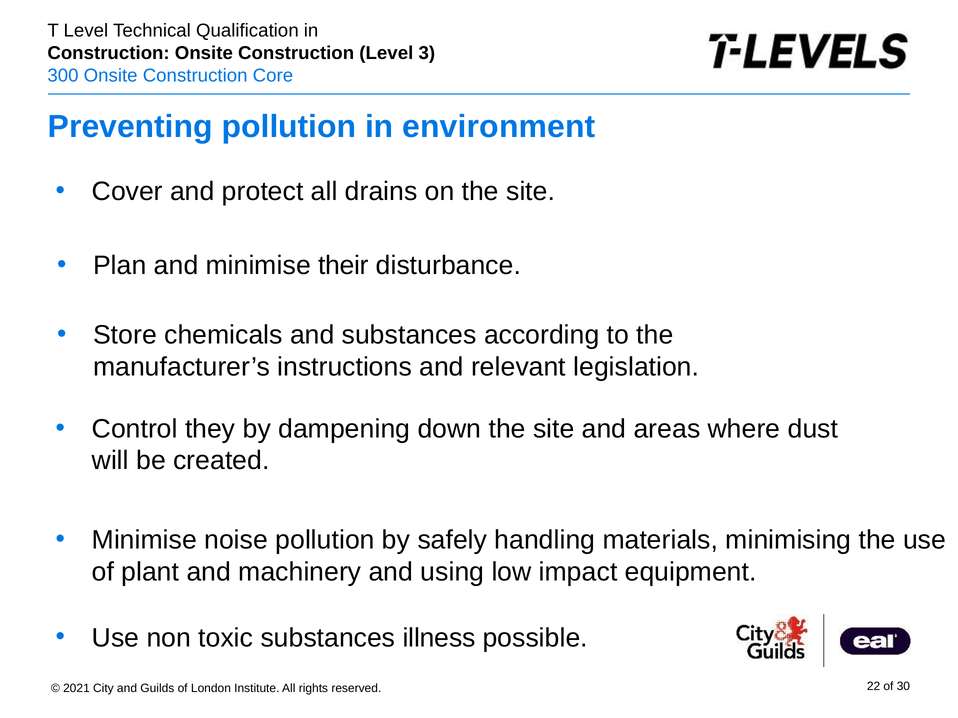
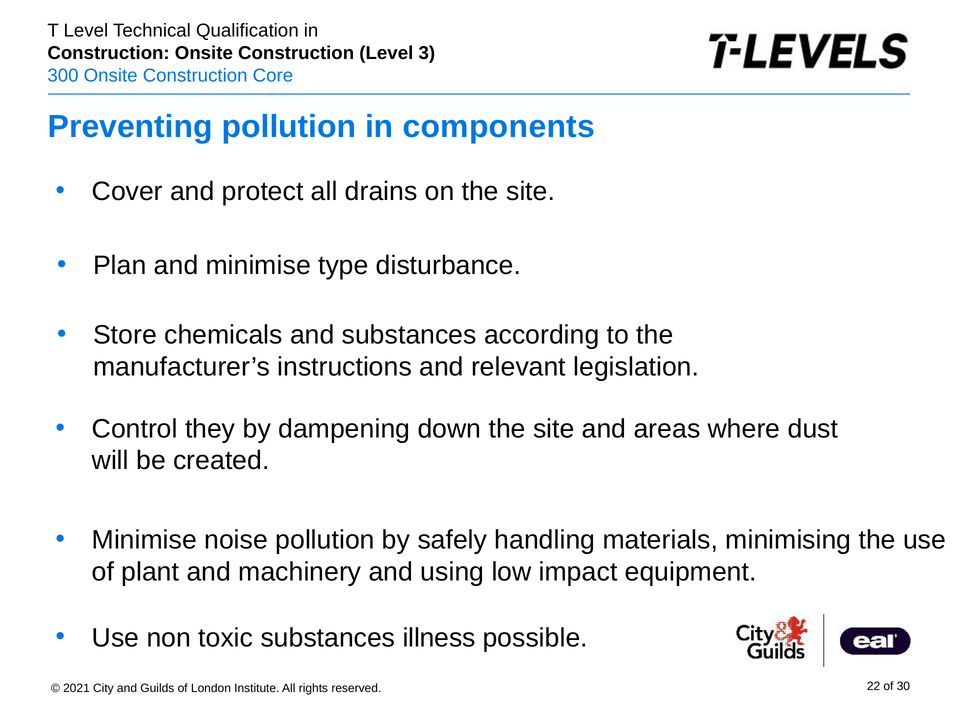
environment: environment -> components (499, 127)
their: their -> type (343, 266)
